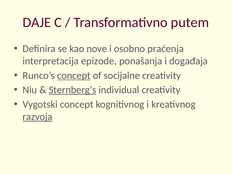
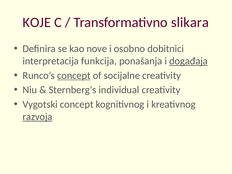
DAJE: DAJE -> KOJE (37, 22)
putem: putem -> slikara (190, 22)
praćenja: praćenja -> dobitnici (166, 49)
epizode: epizode -> funkcija (99, 61)
događaja underline: none -> present (188, 61)
Sternberg’s underline: present -> none (73, 90)
